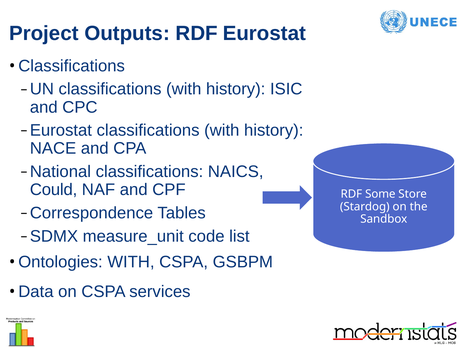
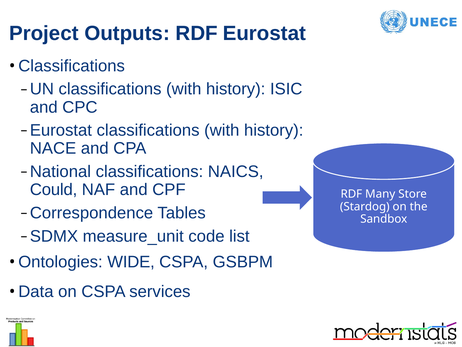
Some: Some -> Many (380, 194)
Ontologies WITH: WITH -> WIDE (131, 262)
